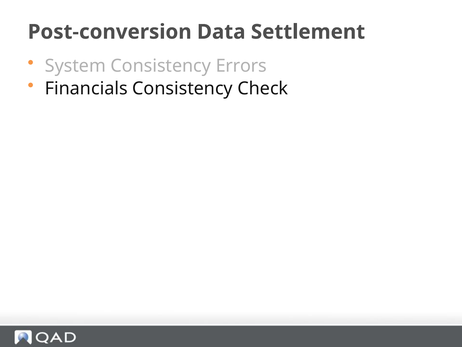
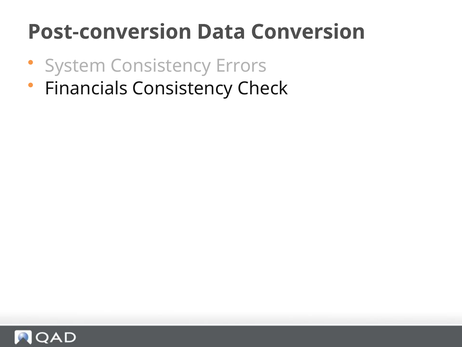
Settlement: Settlement -> Conversion (308, 32)
